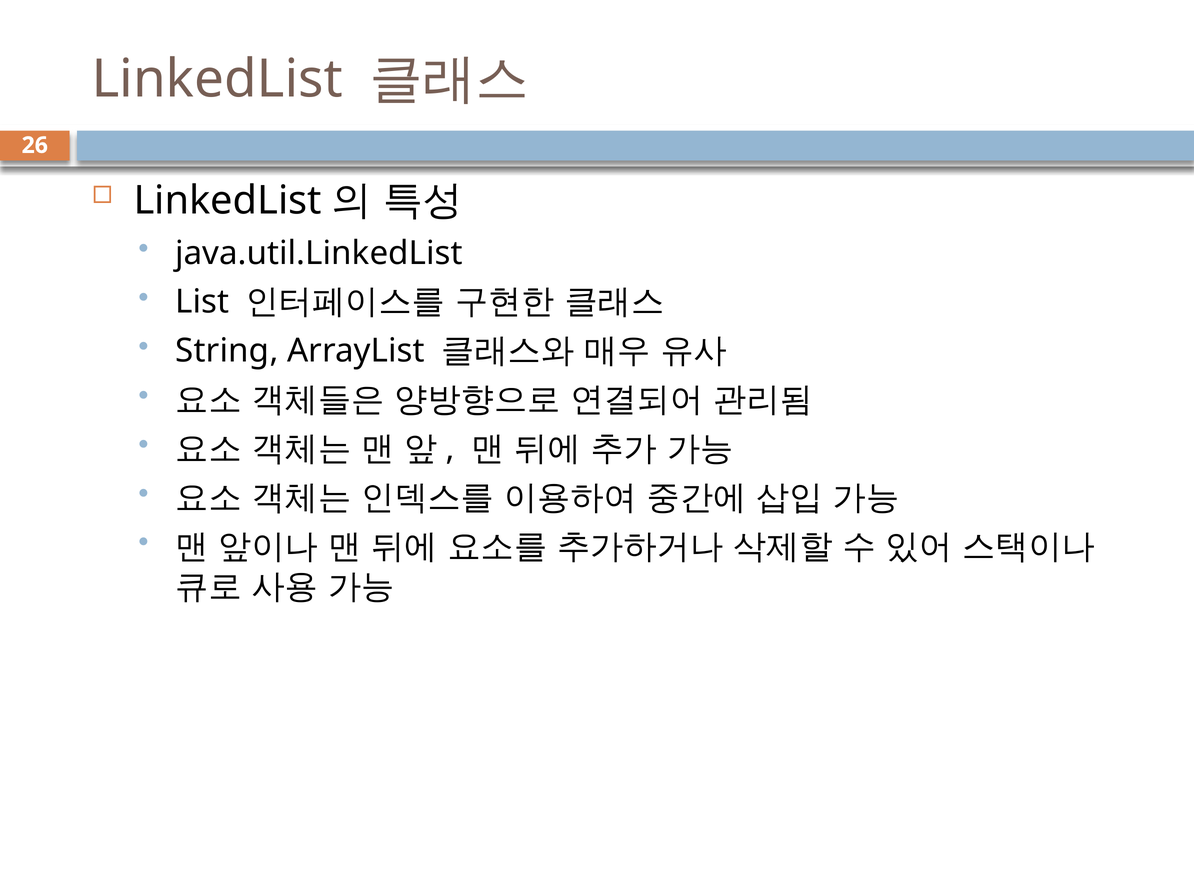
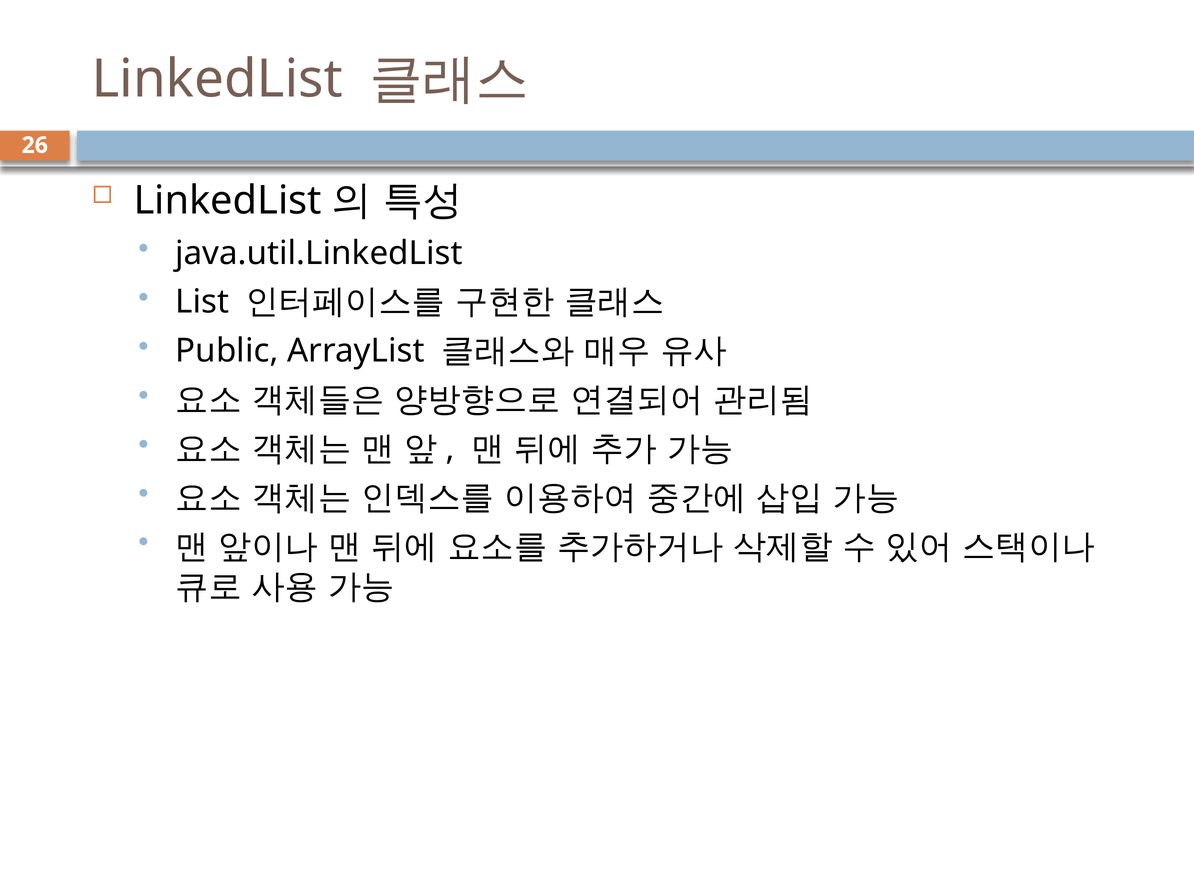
String: String -> Public (227, 351)
